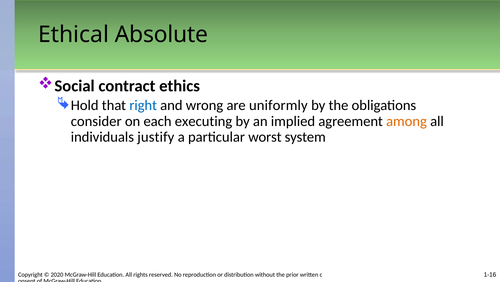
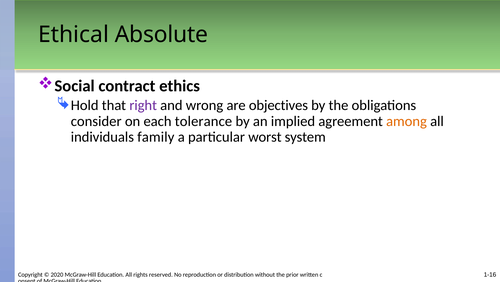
right colour: blue -> purple (143, 105)
uniformly: uniformly -> objectives (278, 105)
executing: executing -> tolerance (203, 121)
justify: justify -> family (156, 137)
